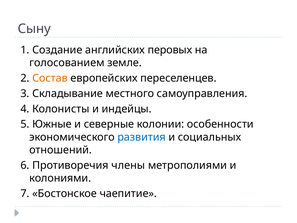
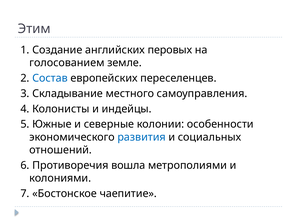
Сыну: Сыну -> Этим (34, 29)
Состав colour: orange -> blue (50, 78)
члены: члены -> вошла (128, 165)
